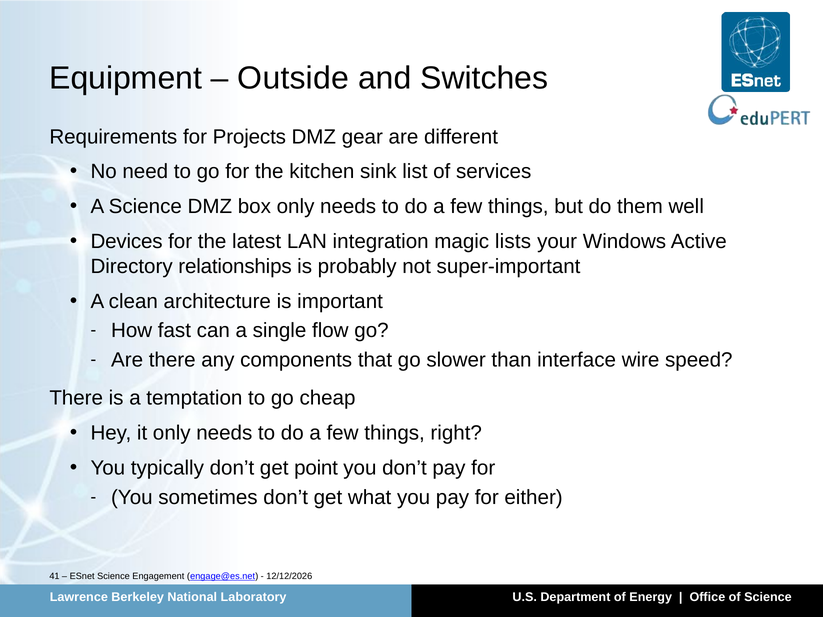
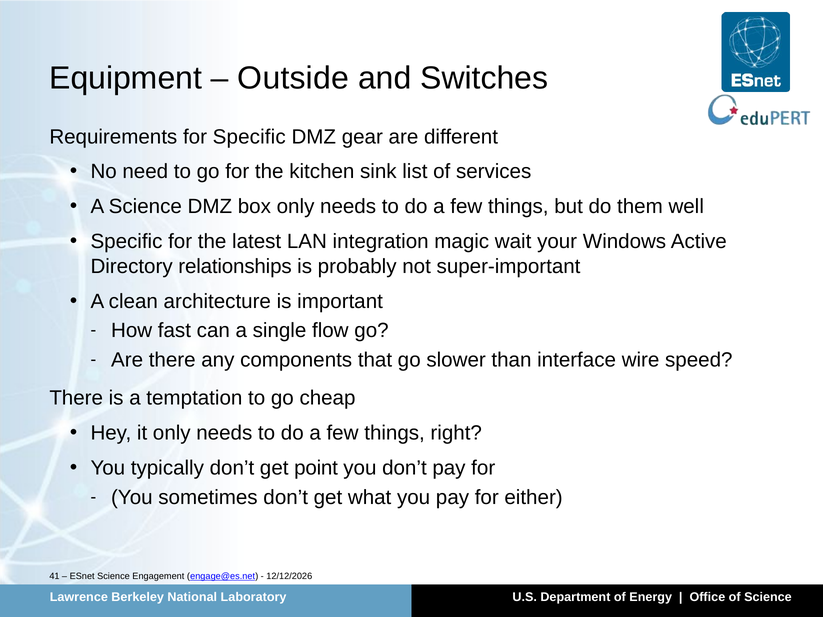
for Projects: Projects -> Specific (249, 137)
Devices: Devices -> Specific (126, 242)
lists: lists -> wait (513, 242)
